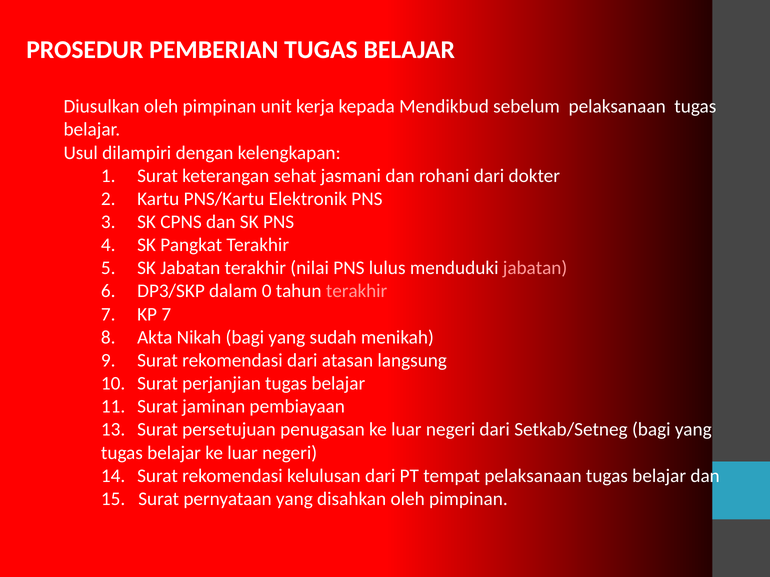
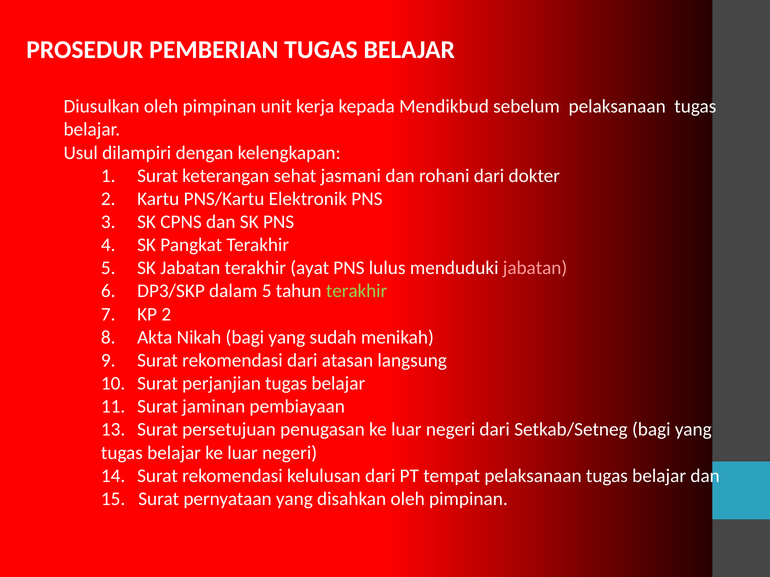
nilai: nilai -> ayat (310, 268)
dalam 0: 0 -> 5 (267, 291)
terakhir colour: pink -> light green (357, 291)
KP 7: 7 -> 2 (166, 315)
